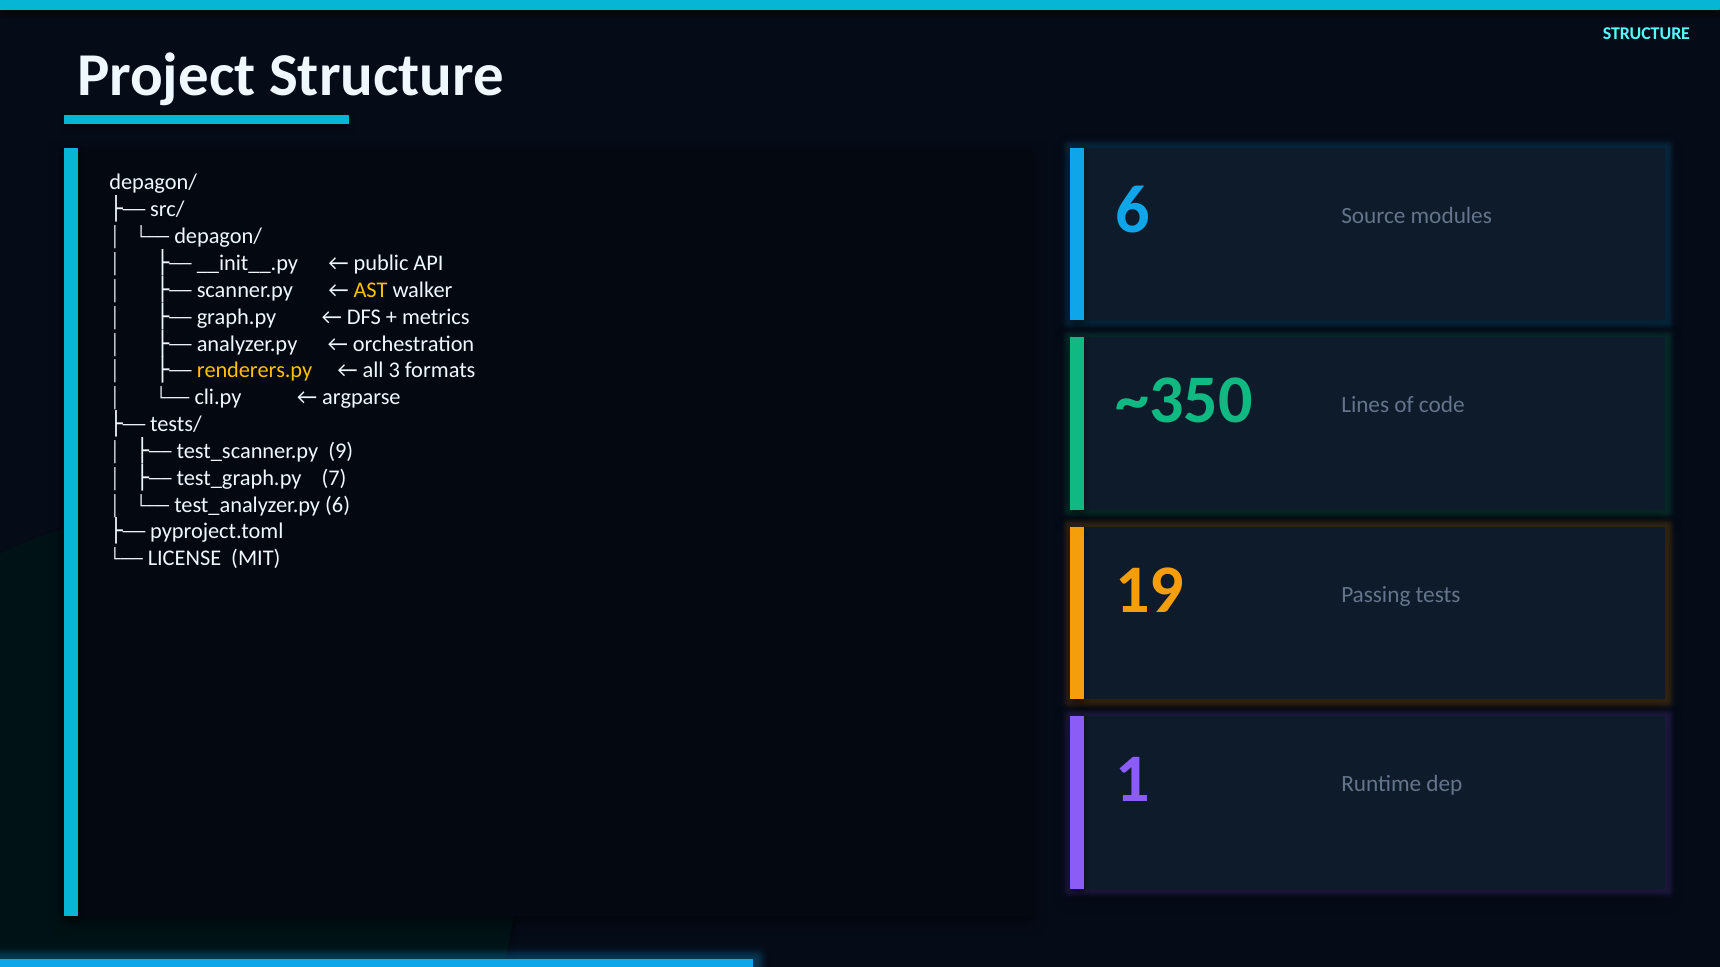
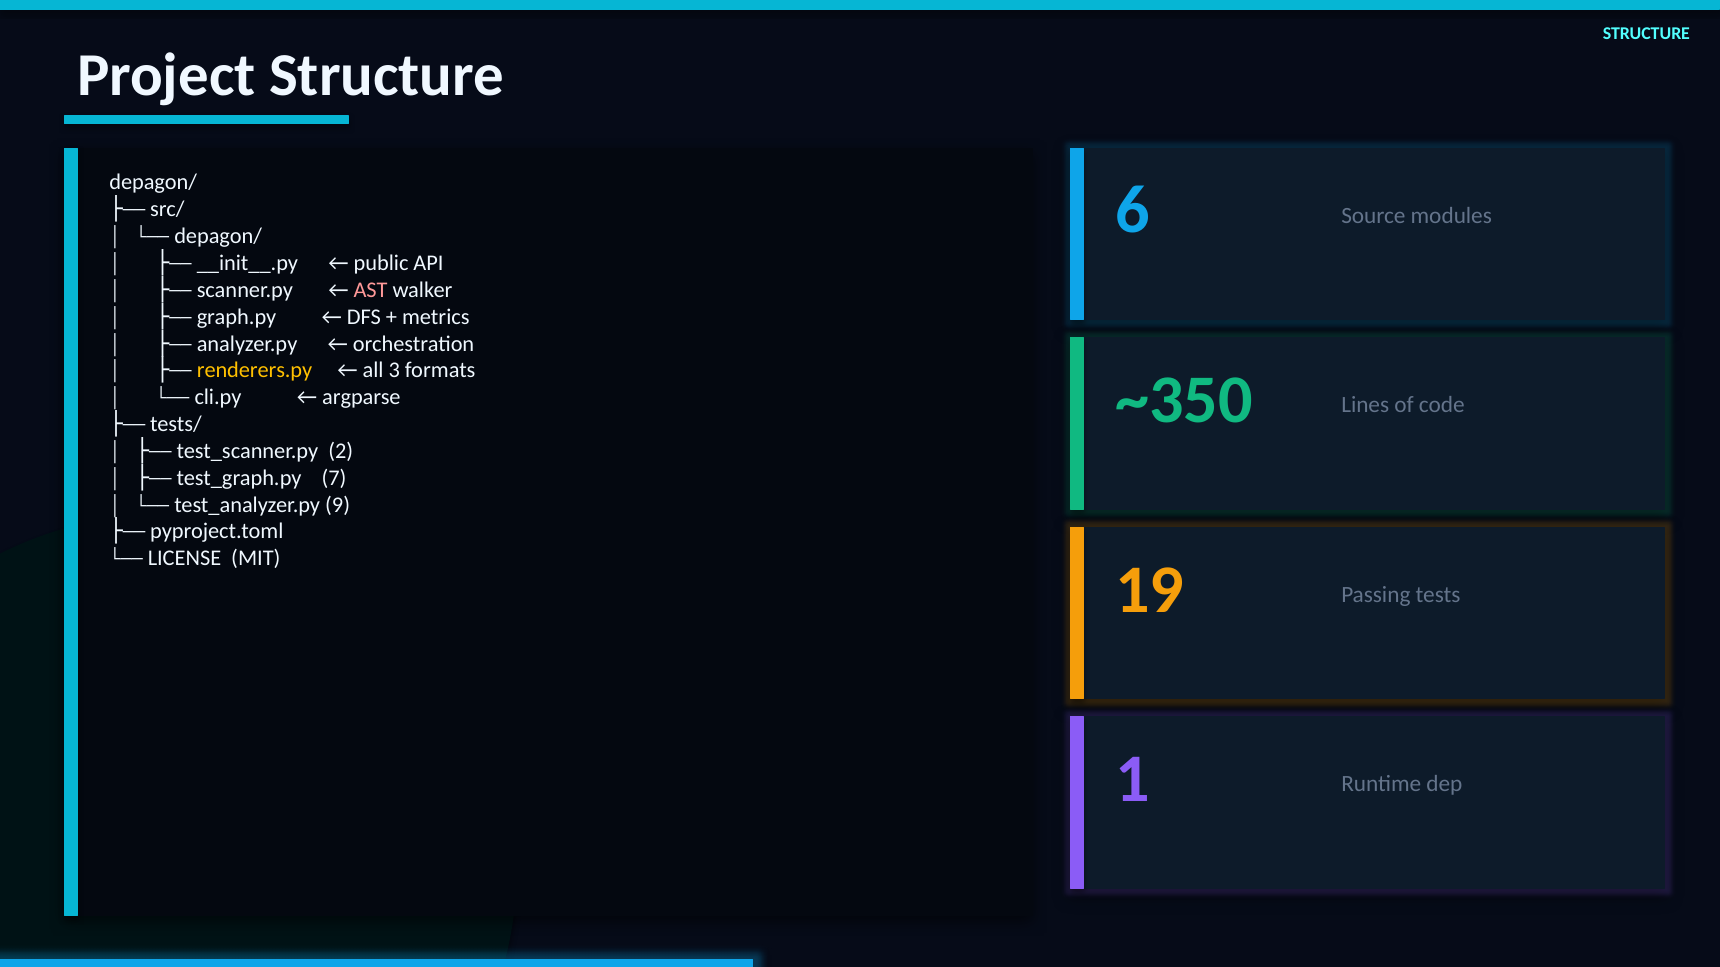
AST colour: yellow -> pink (371, 290)
9: 9 -> 2 (341, 451)
test_analyzer.py 6: 6 -> 9 (338, 505)
